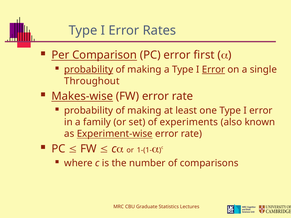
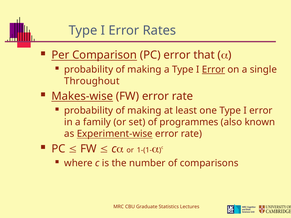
first: first -> that (204, 55)
probability underline: present -> none (89, 70)
experiments: experiments -> programmes (189, 122)
